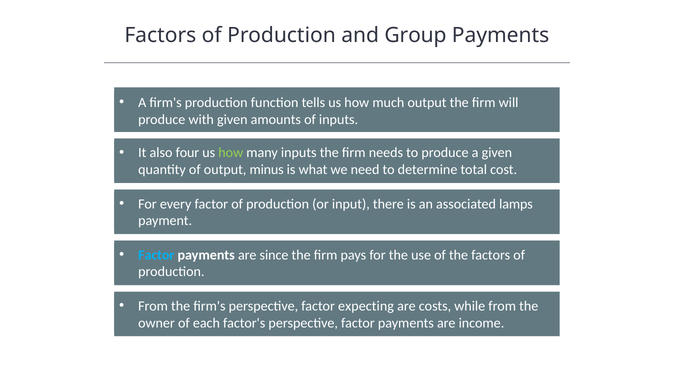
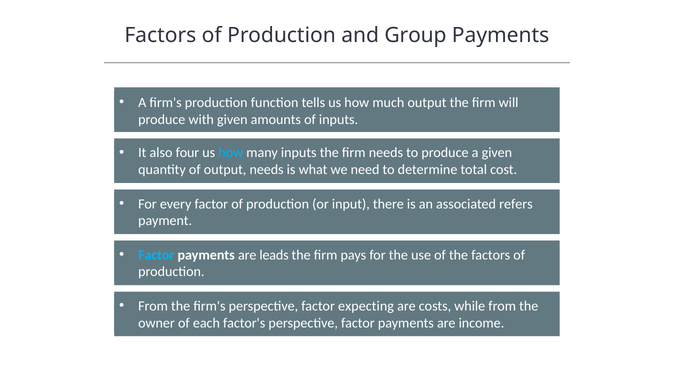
how colour: light green -> light blue (231, 153)
output minus: minus -> needs (267, 170)
lamps: lamps -> refers (516, 204)
since: since -> leads (274, 255)
